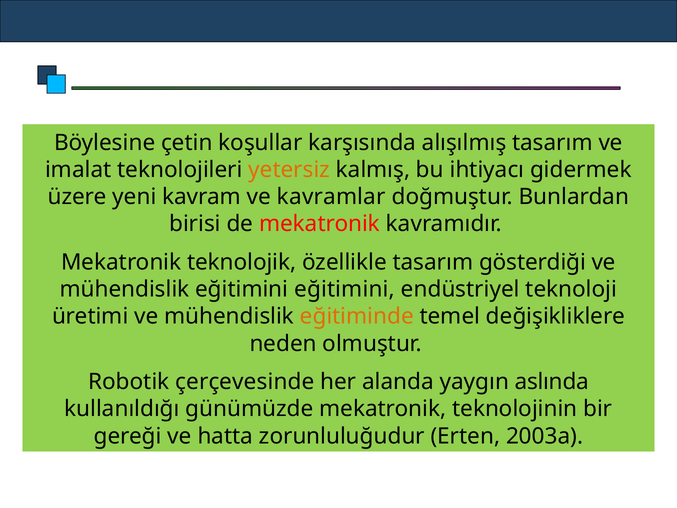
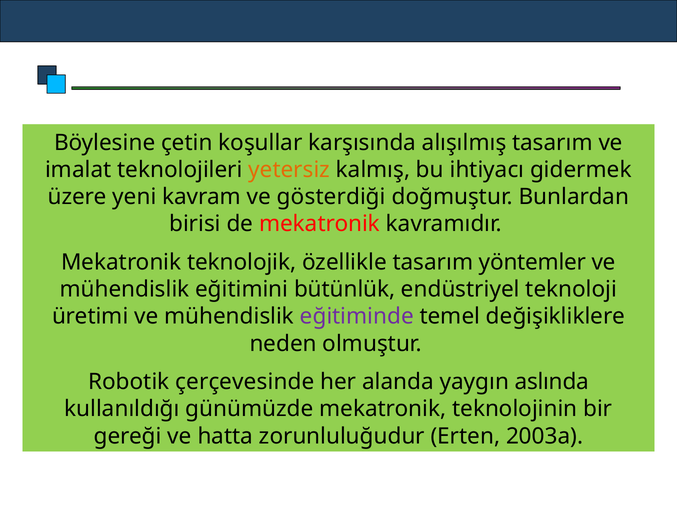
kavramlar: kavramlar -> gösterdiği (331, 197)
gösterdiği: gösterdiği -> yöntemler (533, 262)
eğitimini eğitimini: eğitimini -> bütünlük (345, 289)
eğitiminde colour: orange -> purple (357, 316)
